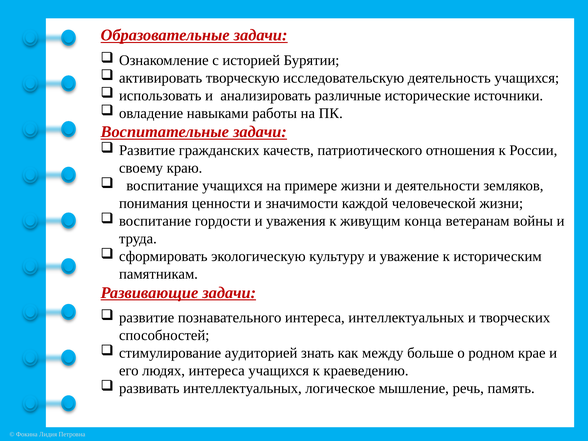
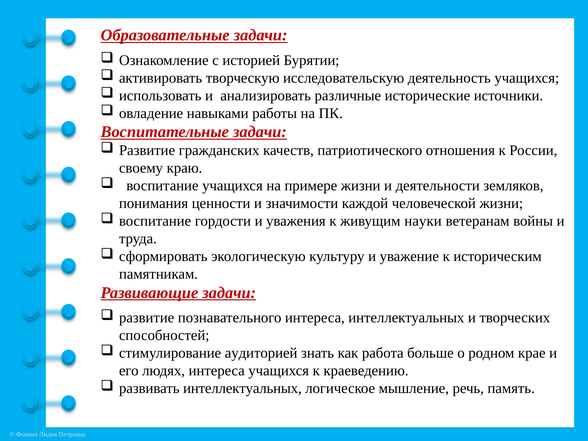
конца: конца -> науки (423, 221)
между: между -> работа (383, 353)
